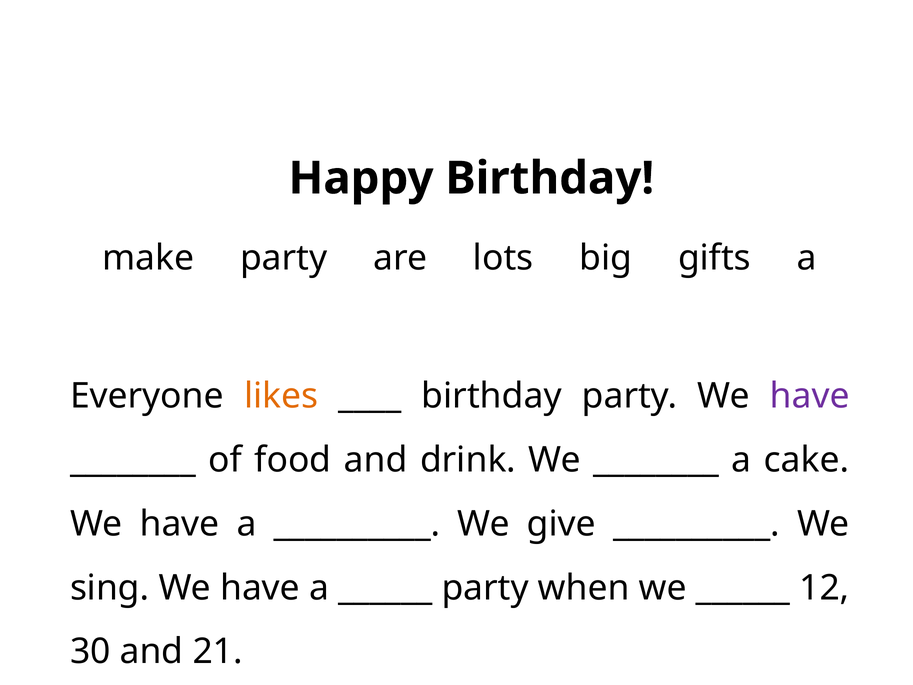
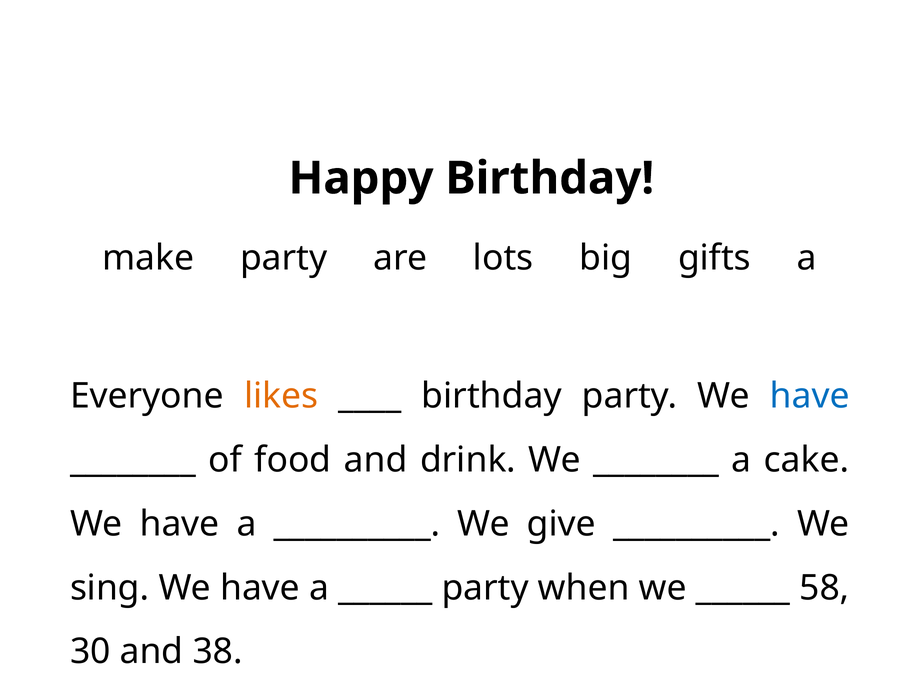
have colour: purple -> blue (810, 396)
12: 12 -> 58 (824, 588)
21: 21 -> 38 (218, 652)
